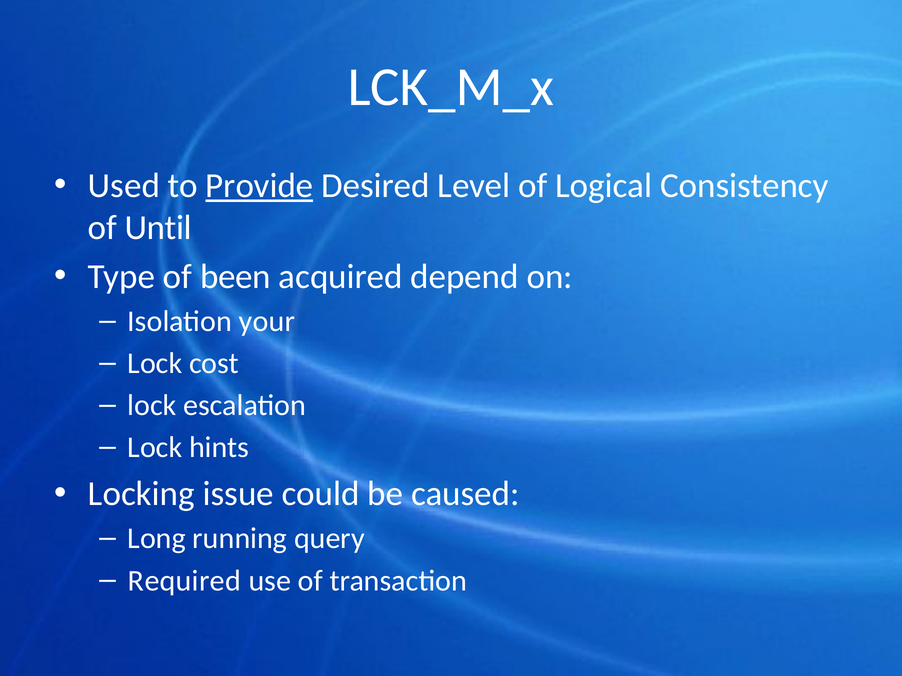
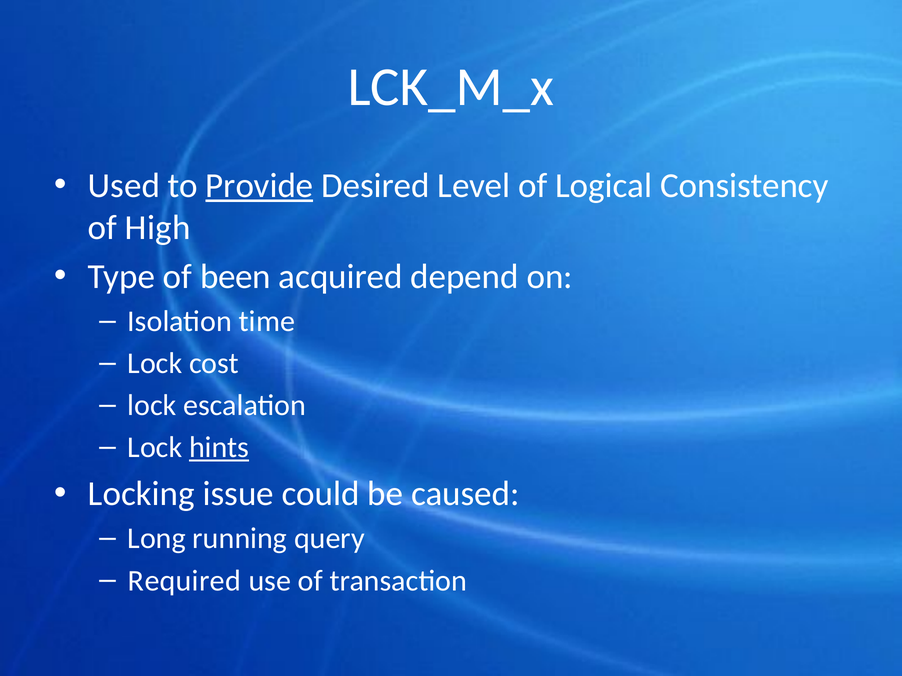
Until: Until -> High (158, 228)
your: your -> time (267, 322)
hints underline: none -> present (219, 448)
